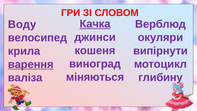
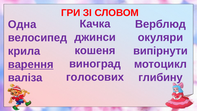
Качка underline: present -> none (95, 24)
Воду: Воду -> Одна (22, 24)
міняються: міняються -> голосових (95, 77)
